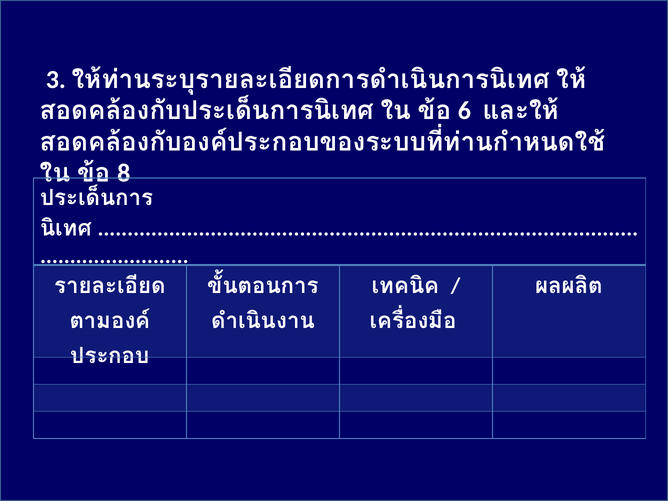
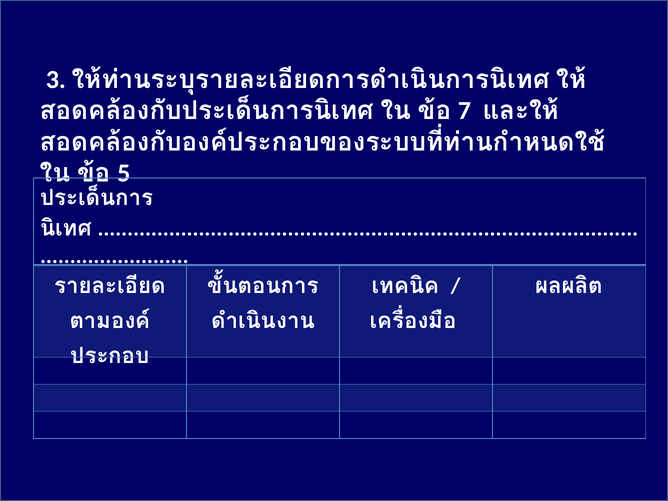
6: 6 -> 7 (464, 111)
8: 8 -> 5 (124, 173)
